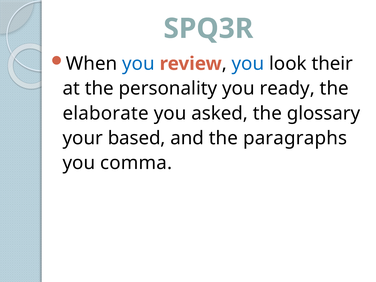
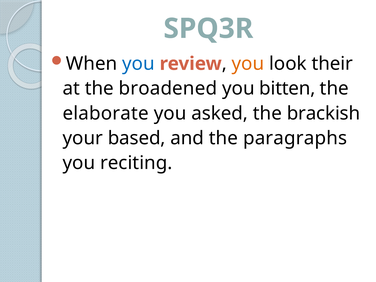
you colour: blue -> orange (248, 64)
personality: personality -> broadened (168, 89)
ready: ready -> bitten (287, 89)
glossary: glossary -> brackish (324, 113)
comma: comma -> reciting (136, 163)
